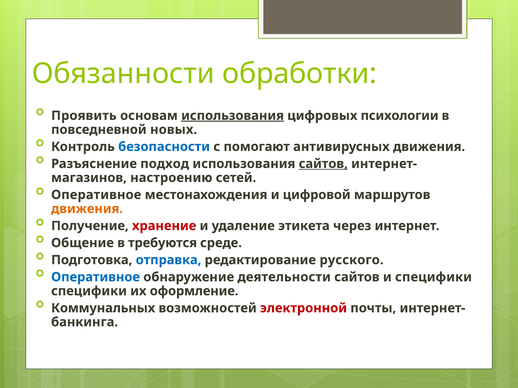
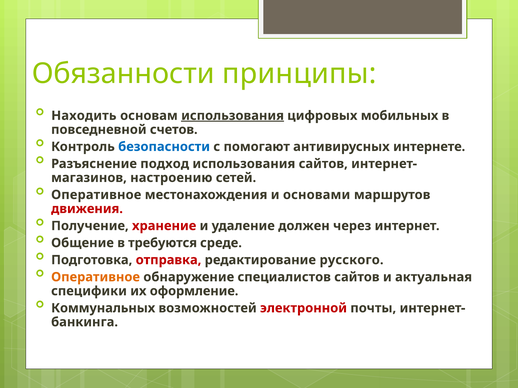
обработки: обработки -> принципы (299, 74)
Проявить: Проявить -> Находить (84, 116)
психологии: психологии -> мобильных (400, 116)
новых: новых -> счетов (174, 130)
антивирусных движения: движения -> интернете (429, 147)
сайтов underline: present -> none (323, 164)
цифровой: цифровой -> основами (317, 195)
движения colour: orange -> red (87, 209)
этикета: этикета -> должен (304, 226)
отправка colour: blue -> red (169, 260)
Оперативное colour: blue -> orange (96, 277)
деятельности: деятельности -> специалистов (284, 277)
и специфики: специфики -> актуальная (434, 277)
